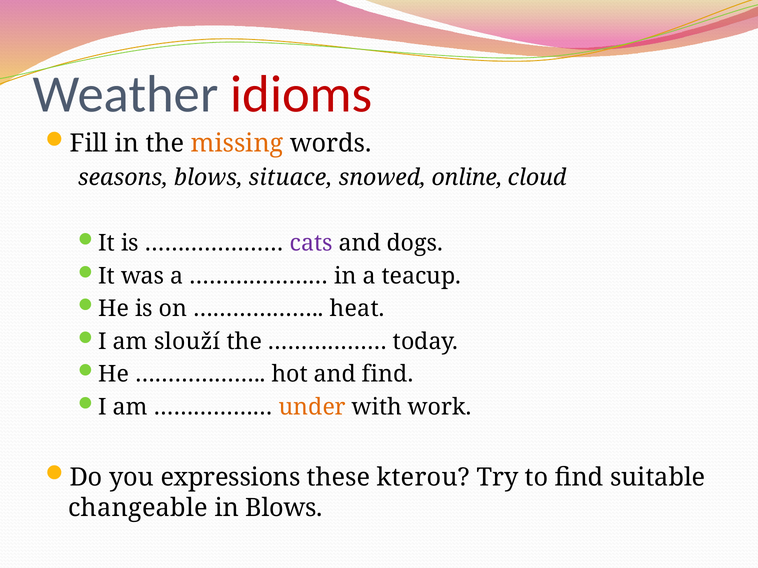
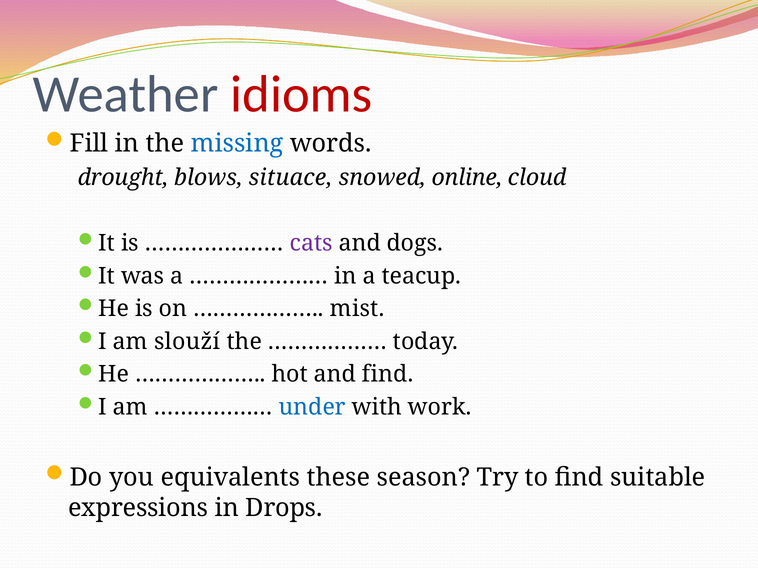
missing colour: orange -> blue (237, 144)
seasons: seasons -> drought (123, 178)
heat: heat -> mist (357, 309)
under colour: orange -> blue (312, 407)
expressions: expressions -> equivalents (230, 478)
kterou: kterou -> season (423, 478)
changeable: changeable -> expressions (138, 508)
in Blows: Blows -> Drops (284, 508)
